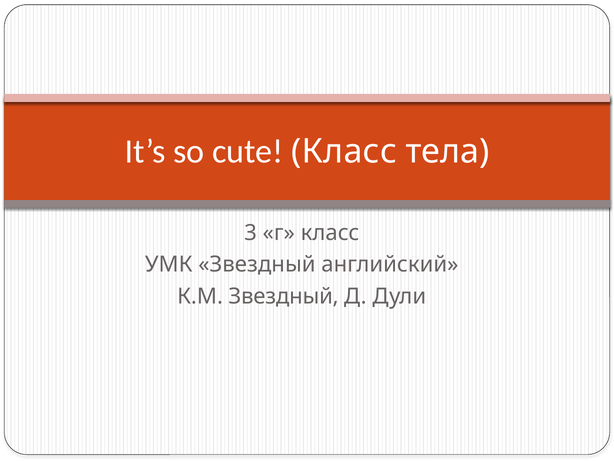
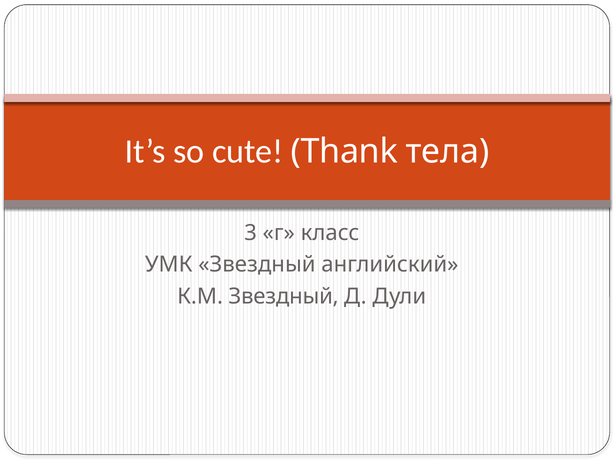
cute Класс: Класс -> Thank (344, 151)
